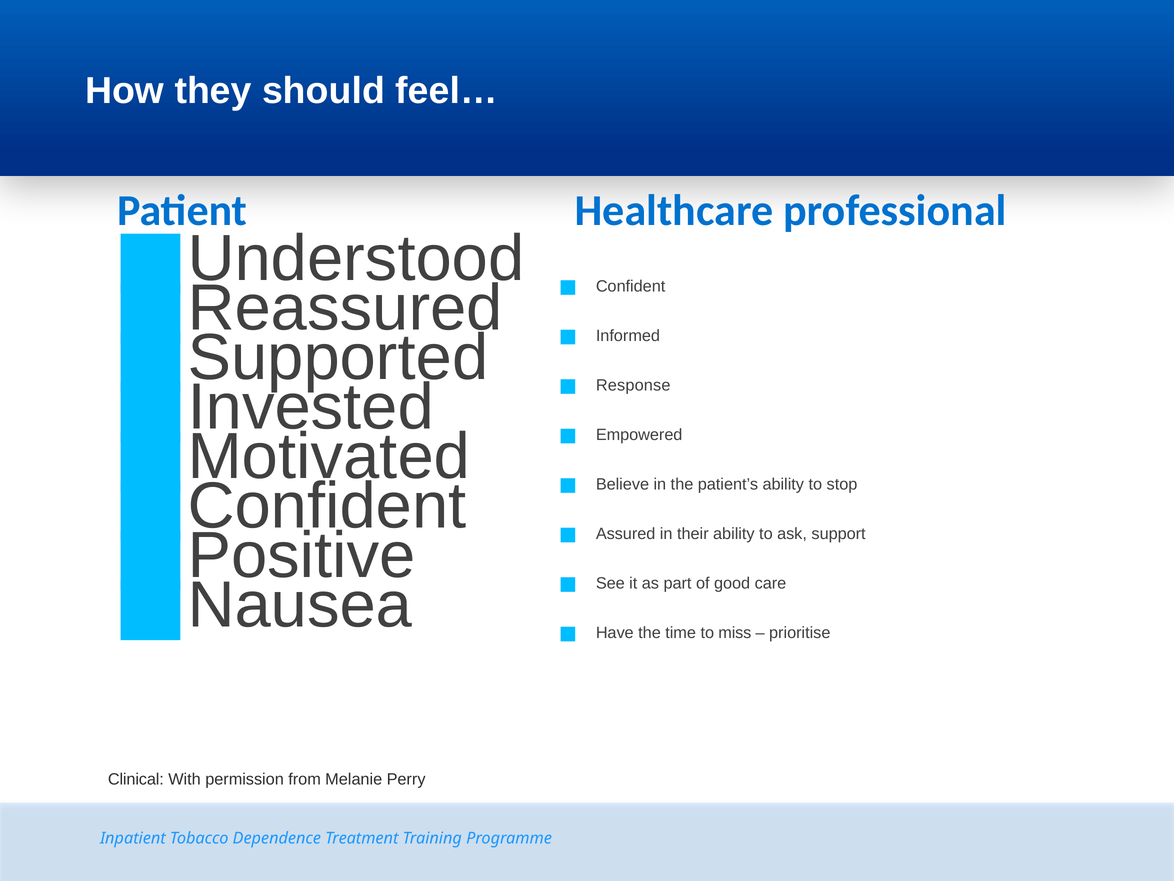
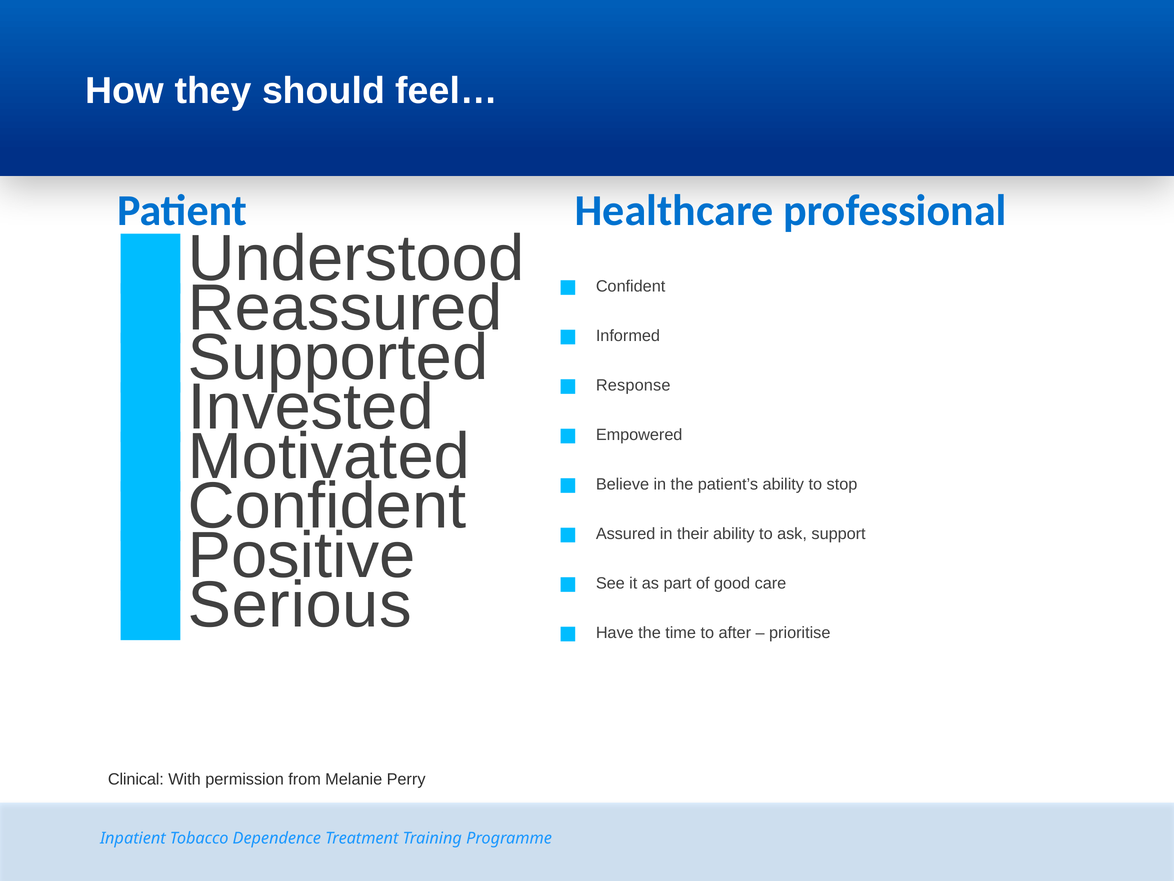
Nausea: Nausea -> Serious (300, 605)
miss: miss -> after (735, 633)
